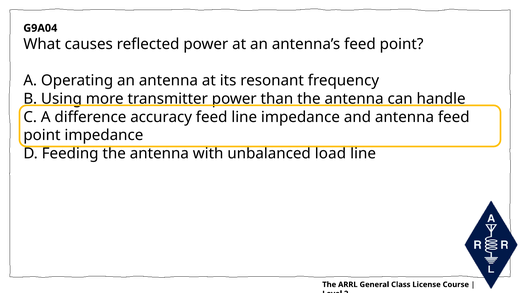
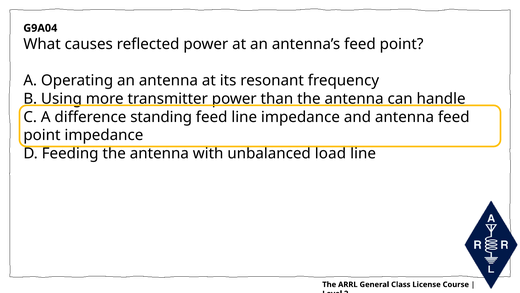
accuracy: accuracy -> standing (161, 117)
